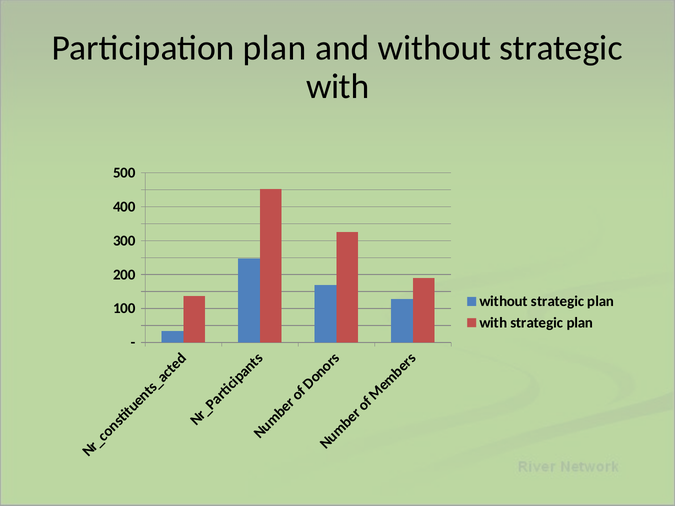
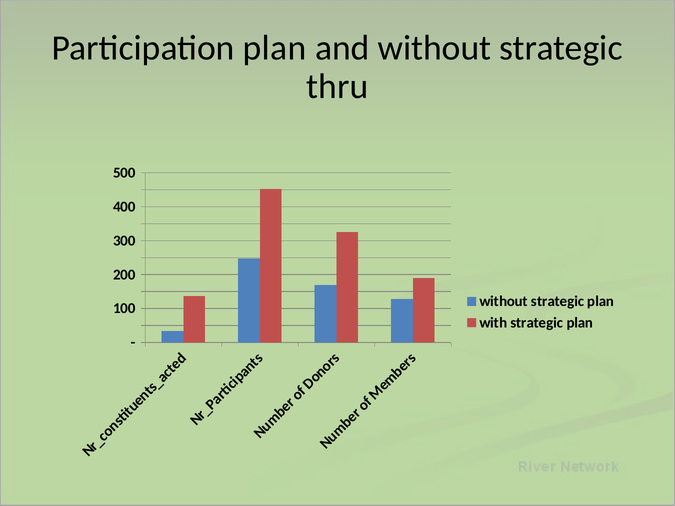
with: with -> thru (337, 86)
